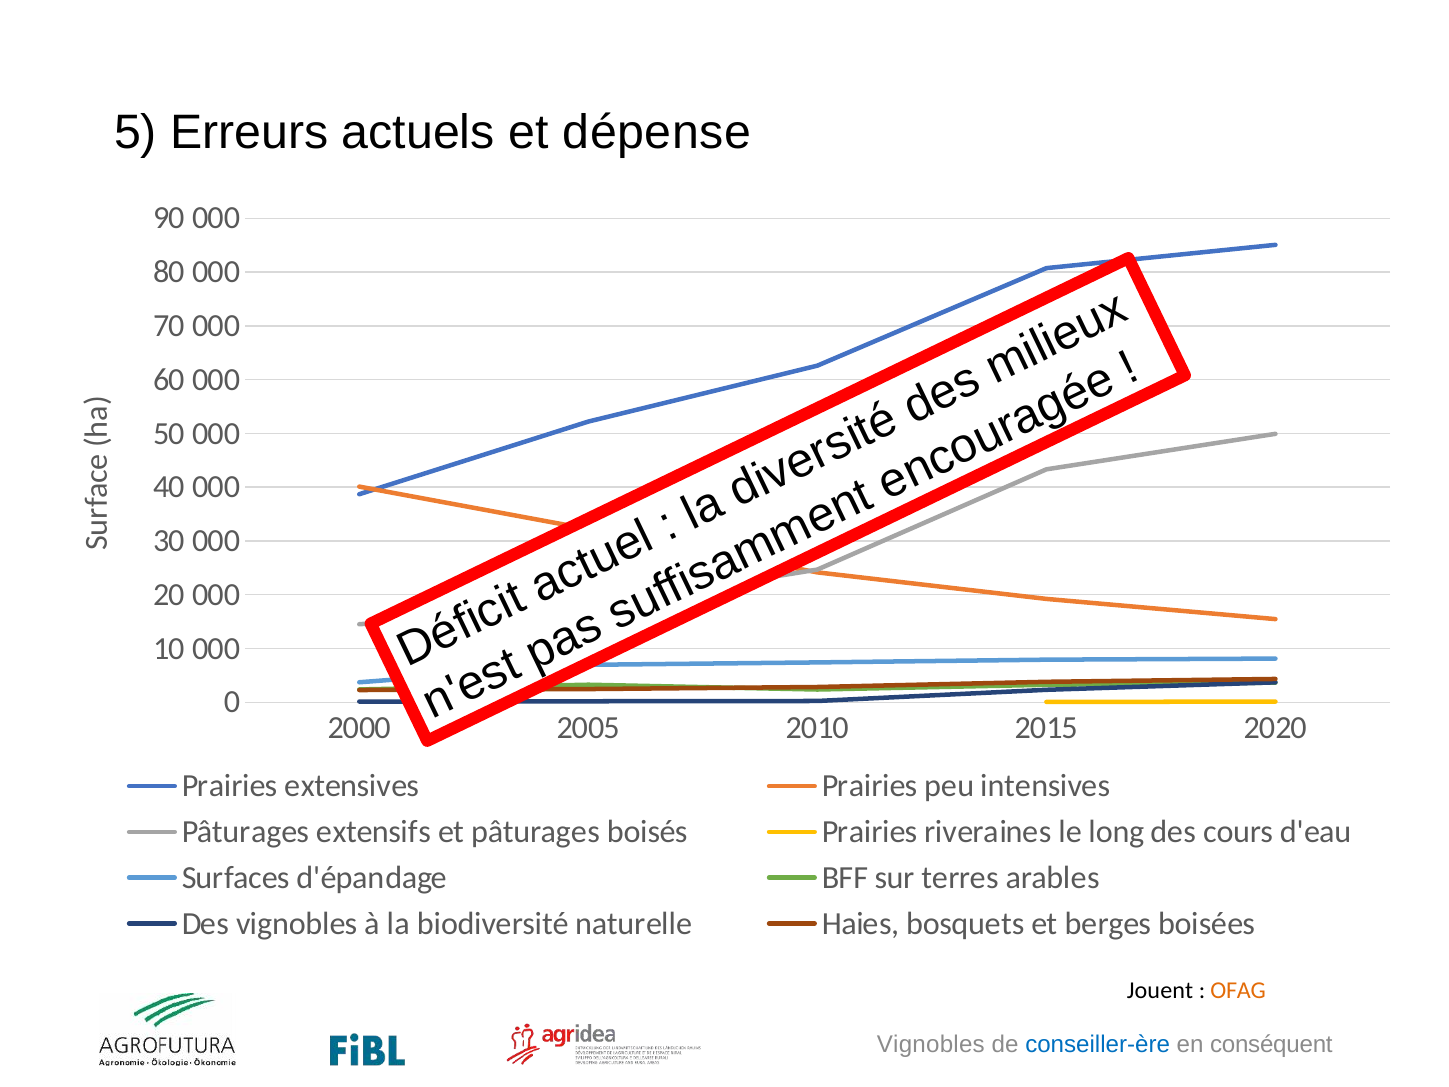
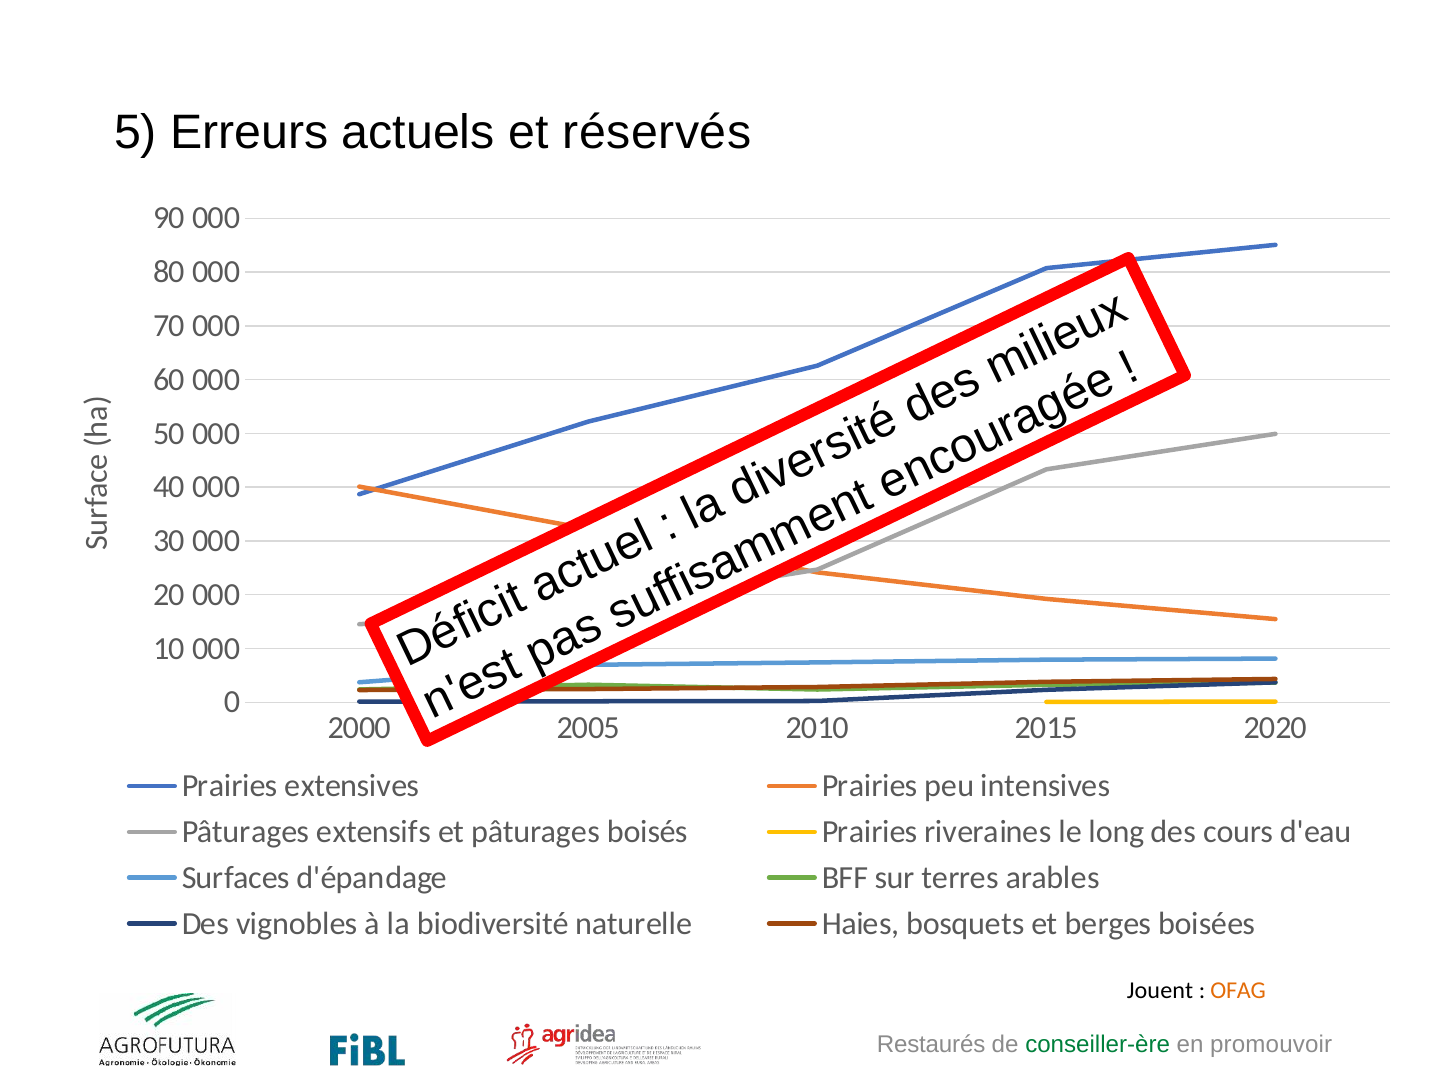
dépense: dépense -> réservés (657, 132)
Vignobles: Vignobles -> Restaurés (931, 1045)
conseiller-ère colour: blue -> green (1098, 1045)
conséquent: conséquent -> promouvoir (1271, 1045)
